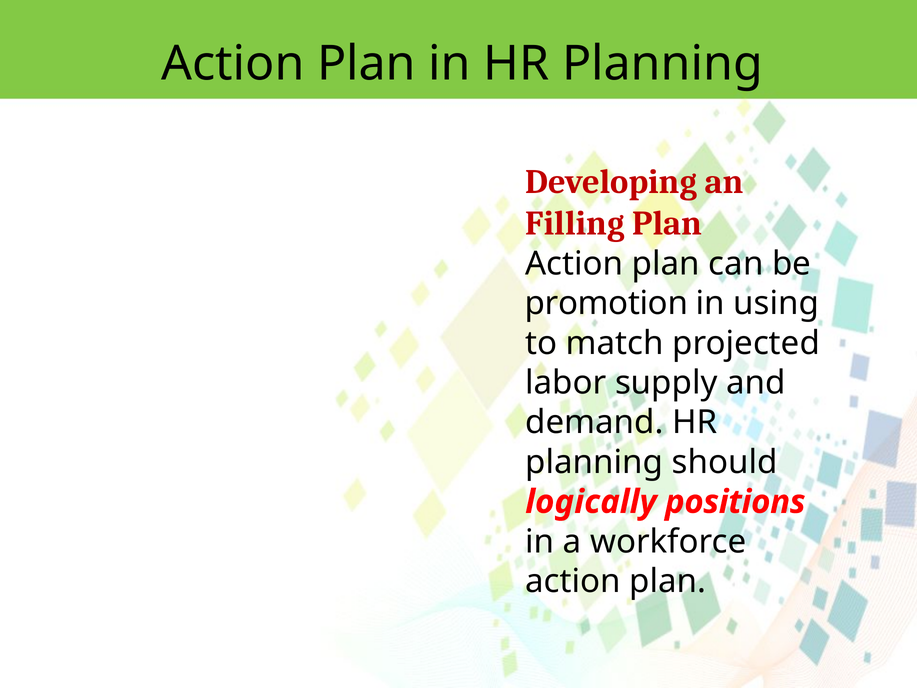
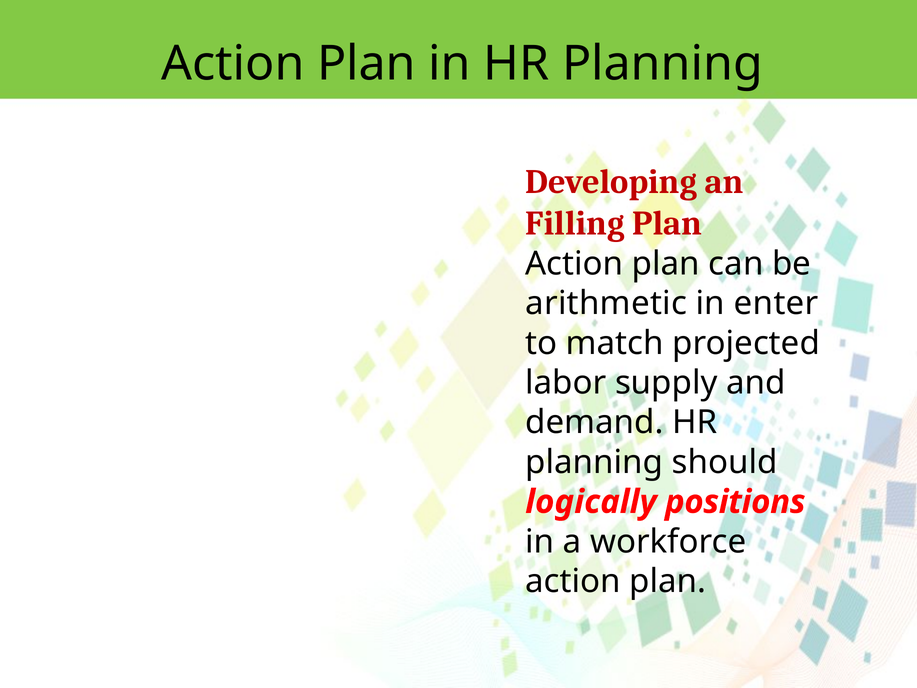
promotion: promotion -> arithmetic (606, 303)
using: using -> enter (776, 303)
